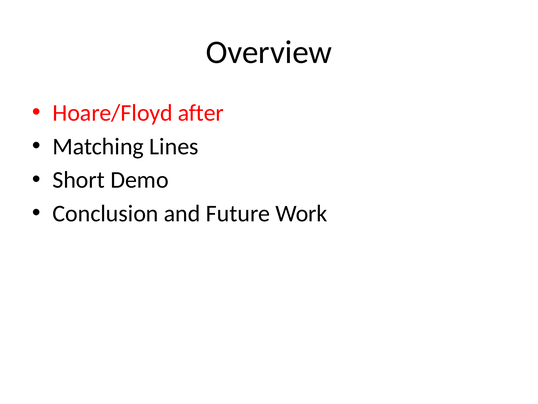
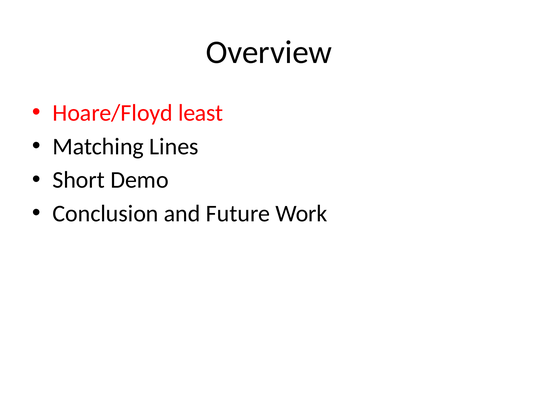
after: after -> least (201, 113)
